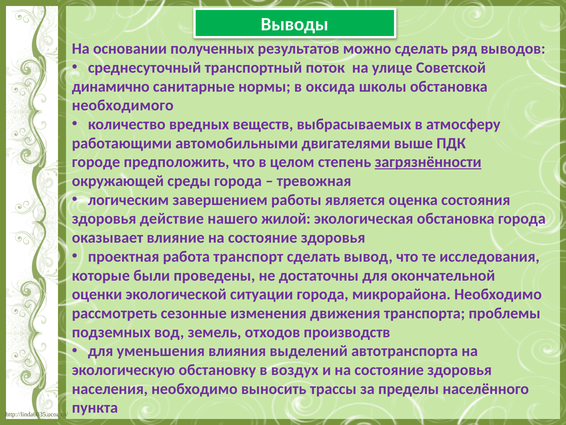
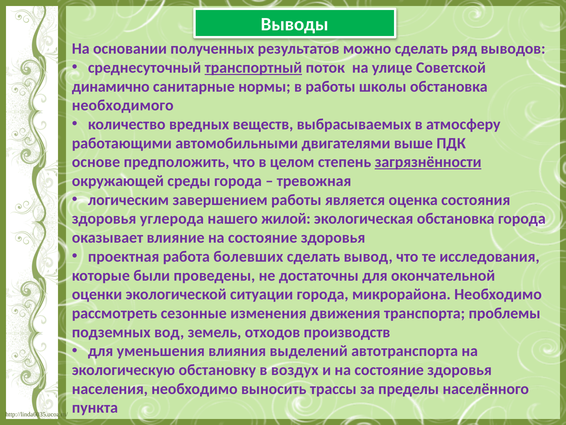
транспортный underline: none -> present (253, 68)
в оксида: оксида -> работы (330, 86)
городе: городе -> основе (96, 162)
действие: действие -> углерода (172, 219)
транспорт: транспорт -> болевших (248, 256)
